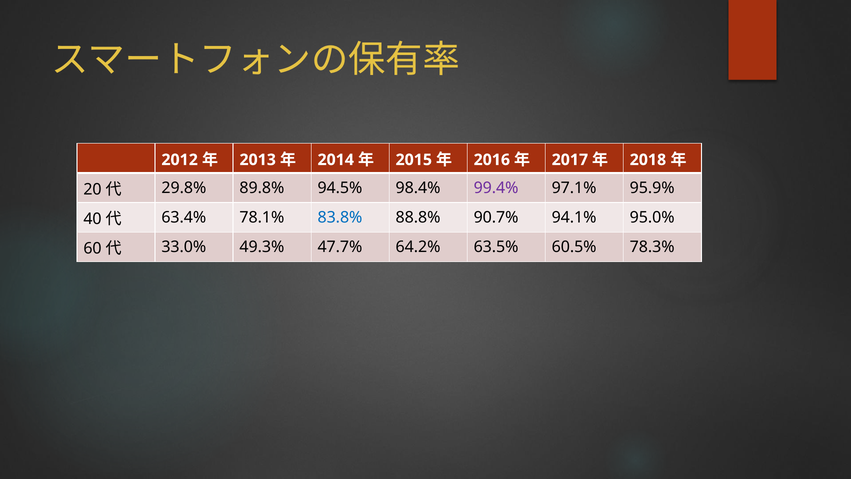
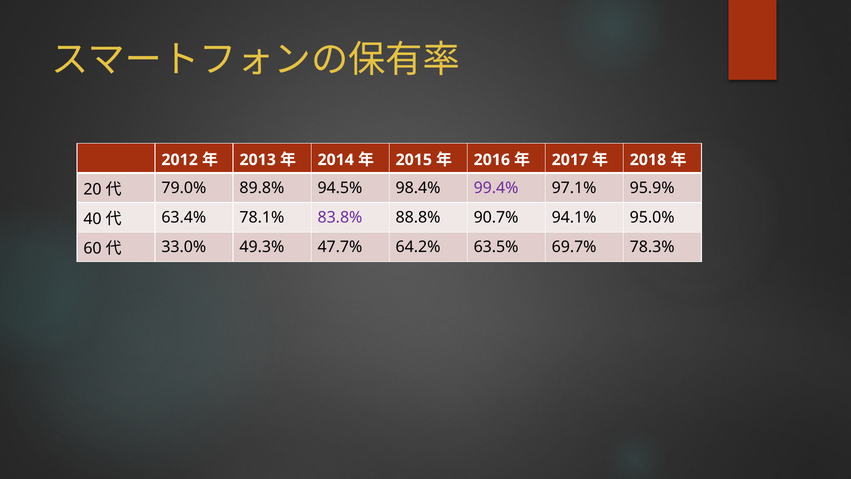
29.8%: 29.8% -> 79.0% (184, 188)
83.8% colour: blue -> purple (340, 217)
60.5%: 60.5% -> 69.7% (574, 247)
